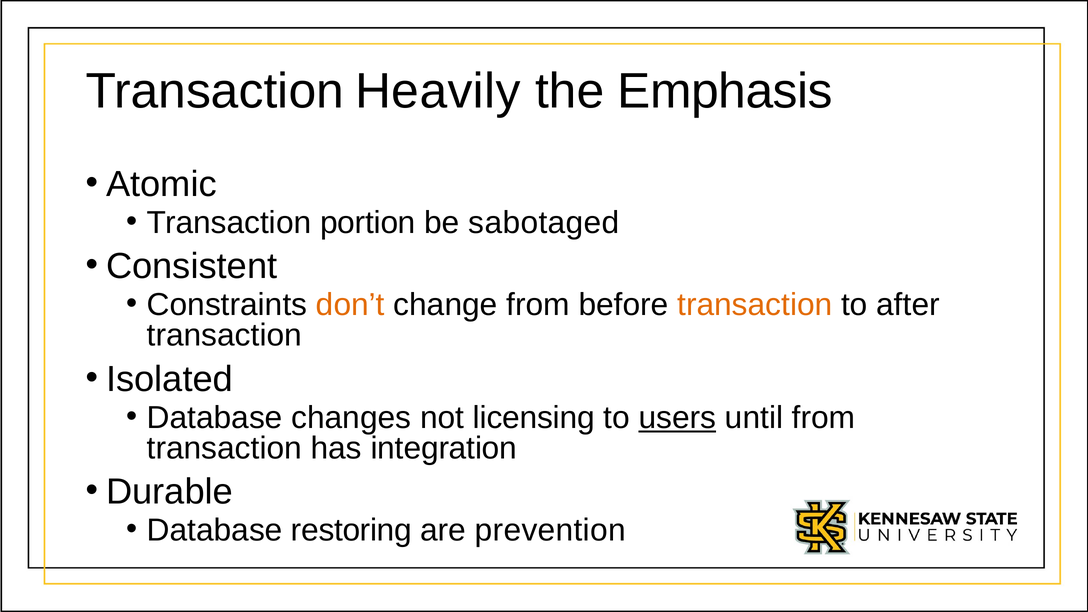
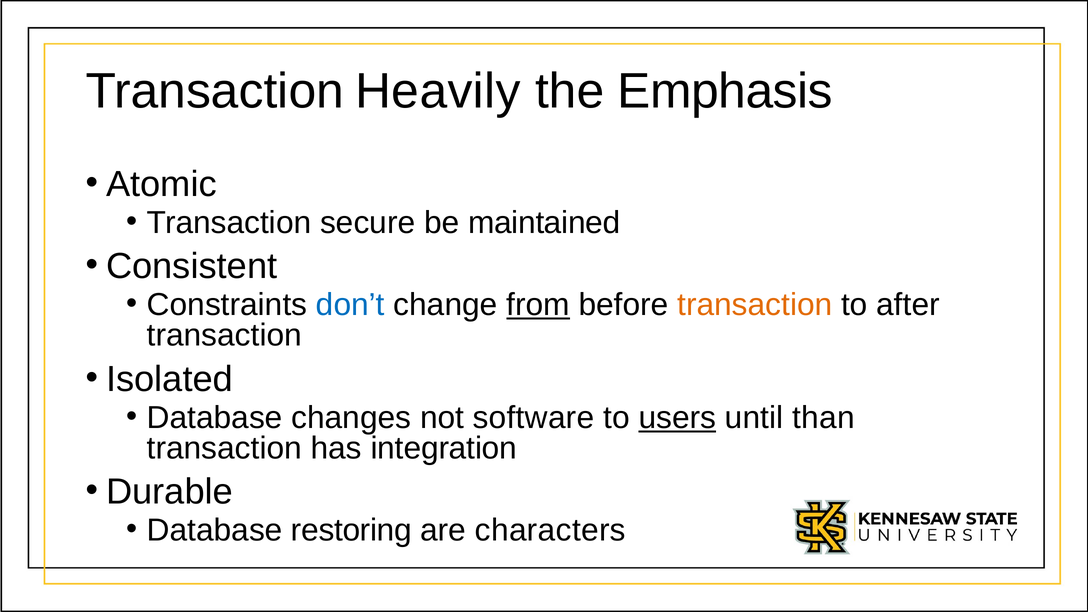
portion: portion -> secure (368, 223)
sabotaged: sabotaged -> maintained (544, 223)
don’t colour: orange -> blue (350, 305)
from underline: none -> present (538, 305)
licensing: licensing -> software (534, 418)
until from: from -> than (823, 418)
prevention: prevention -> characters (550, 530)
